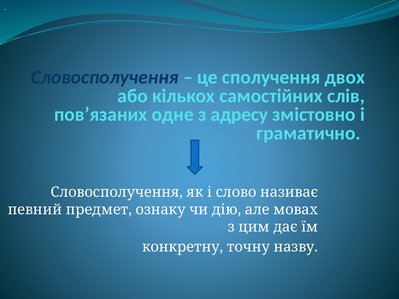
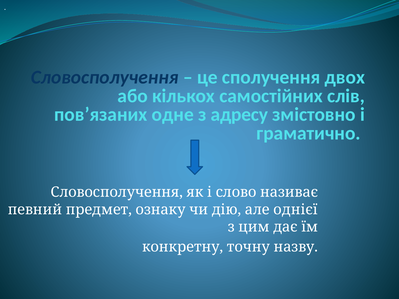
мовах: мовах -> однієї (296, 210)
